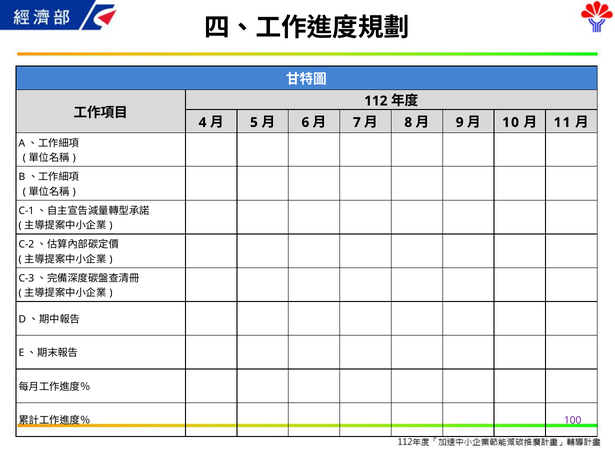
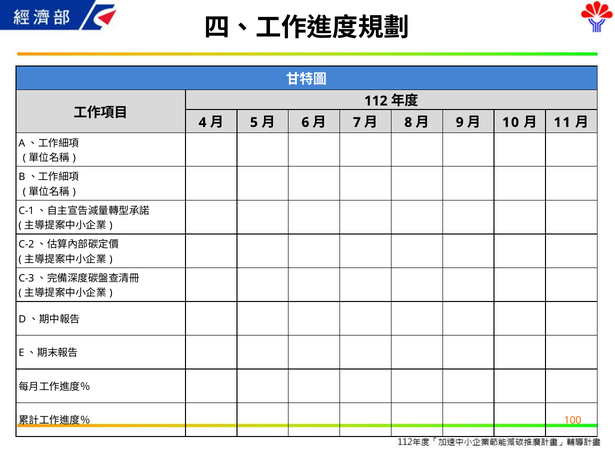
100 colour: purple -> orange (573, 420)
